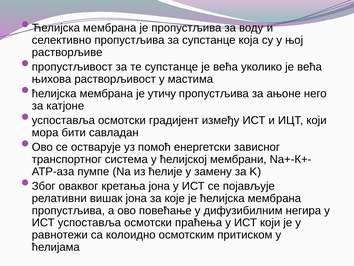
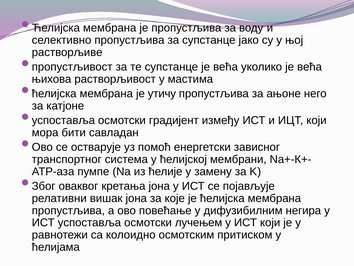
која: која -> јако (249, 40)
праћења: праћења -> лучењем (199, 222)
